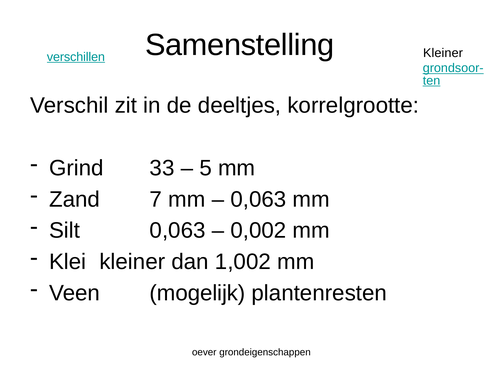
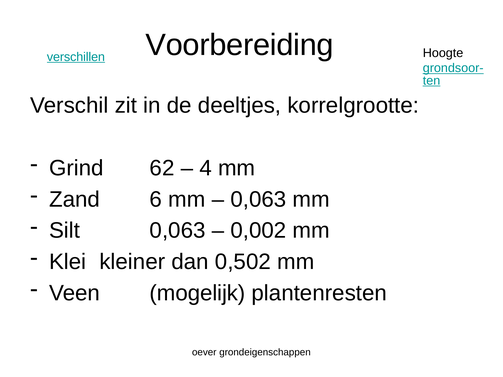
Samenstelling: Samenstelling -> Voorbereiding (240, 45)
Kleiner: Kleiner -> Hoogte (443, 53)
33: 33 -> 62 (162, 168)
5: 5 -> 4 (206, 168)
7: 7 -> 6 (156, 199)
1,002: 1,002 -> 0,502 (243, 262)
